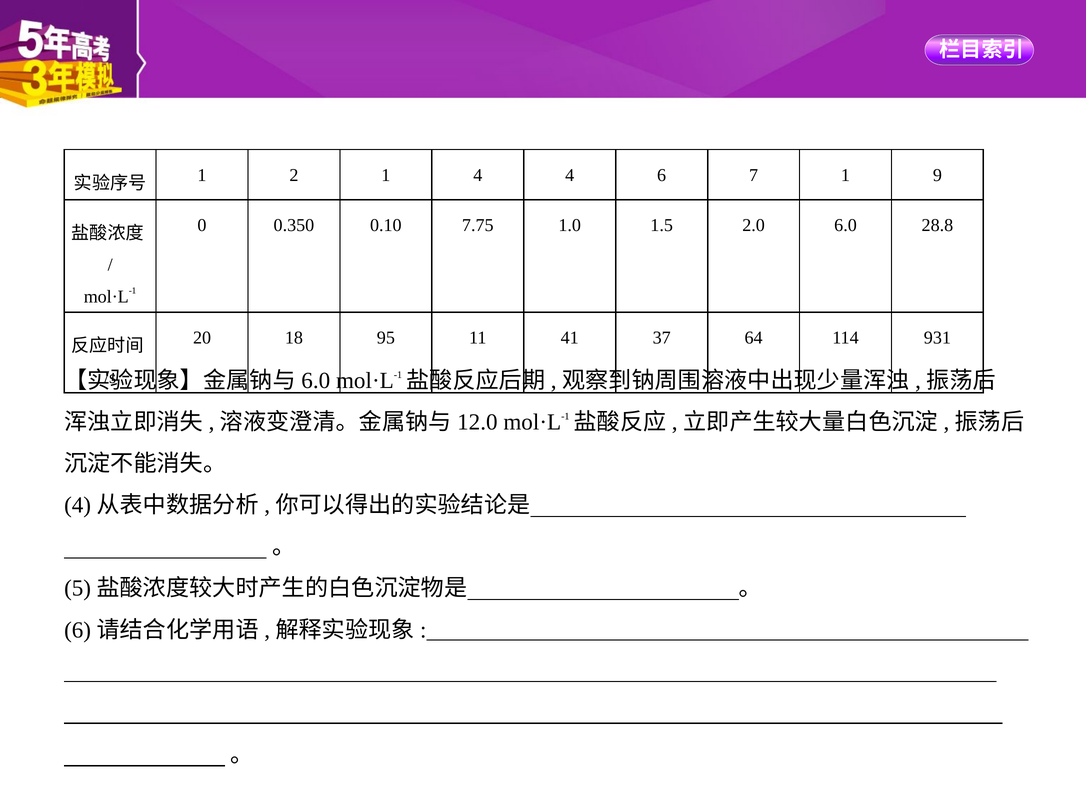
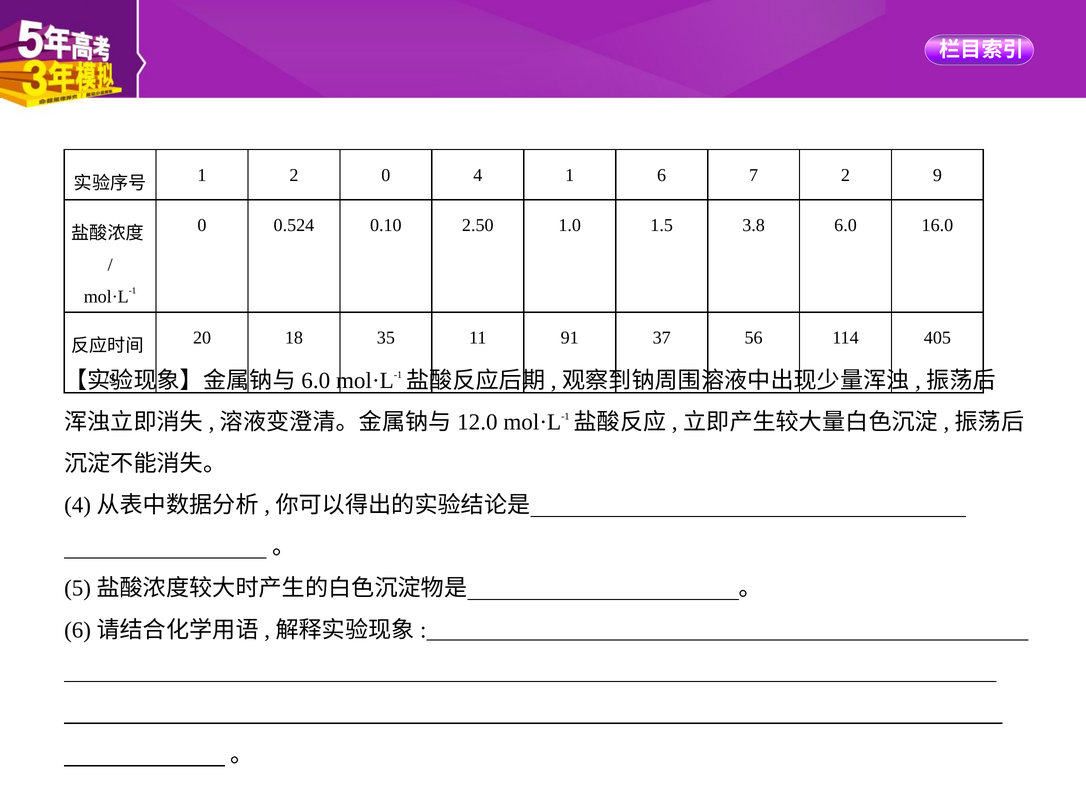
2 1: 1 -> 0 (386, 175)
4 4: 4 -> 1 (570, 175)
7 1: 1 -> 2 (845, 175)
0.350: 0.350 -> 0.524 (294, 226)
7.75: 7.75 -> 2.50 (478, 226)
2.0: 2.0 -> 3.8 (754, 226)
28.8: 28.8 -> 16.0 (937, 226)
95: 95 -> 35 (386, 338)
41: 41 -> 91 (570, 338)
64: 64 -> 56 (754, 338)
931: 931 -> 405 (937, 338)
